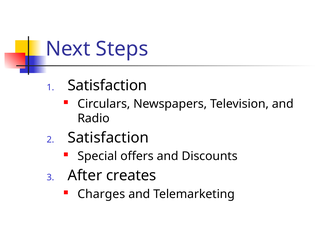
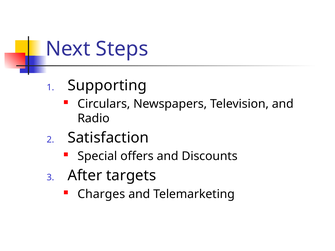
Satisfaction: Satisfaction -> Supporting (107, 86)
creates: creates -> targets (131, 176)
